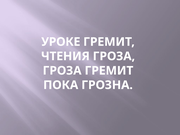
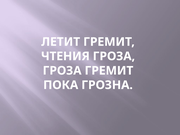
УРОКЕ: УРОКЕ -> ЛЕТИТ (61, 42)
